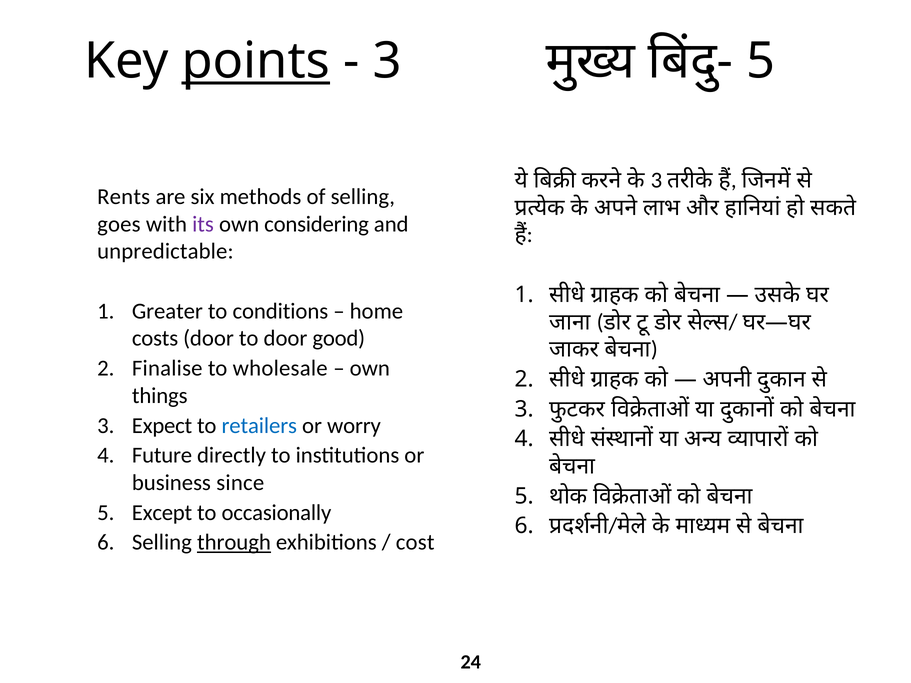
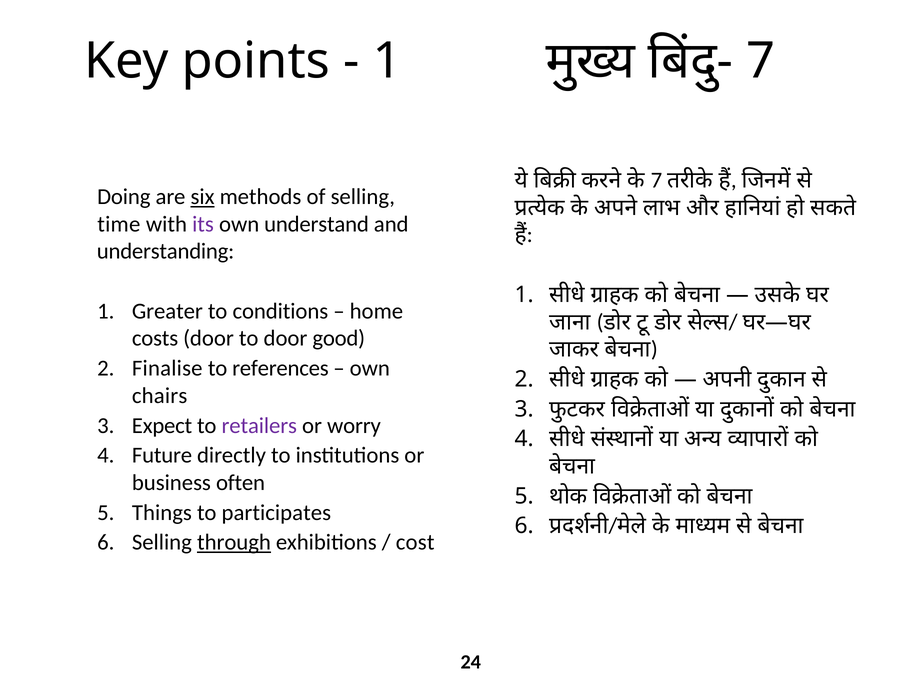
points underline: present -> none (256, 61)
3: 3 -> 1 (387, 61)
5: 5 -> 7 (761, 61)
3: 3 -> 7 (656, 180)
Rents: Rents -> Doing (124, 197)
six underline: none -> present (203, 197)
goes: goes -> time (119, 224)
considering: considering -> understand (317, 224)
unpredictable: unpredictable -> understanding (166, 252)
wholesale: wholesale -> references (280, 368)
things: things -> chairs (160, 396)
retailers colour: blue -> purple (259, 426)
since: since -> often (241, 483)
Except: Except -> Things (162, 513)
occasionally: occasionally -> participates (276, 513)
